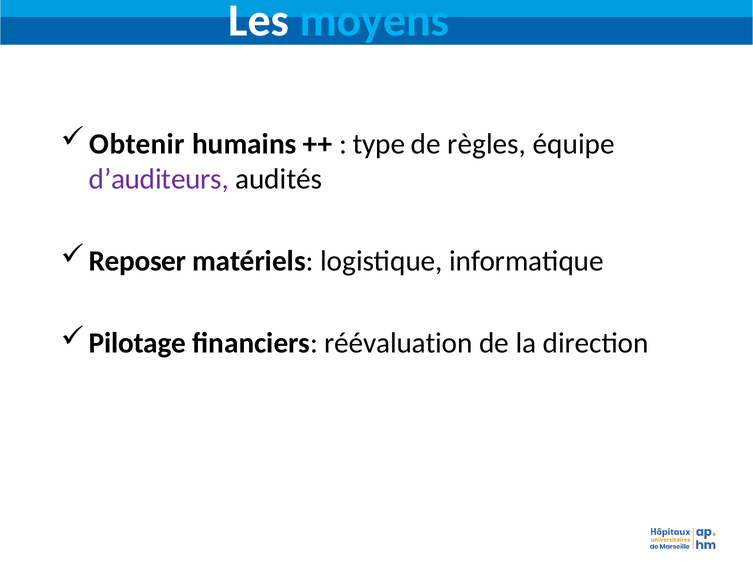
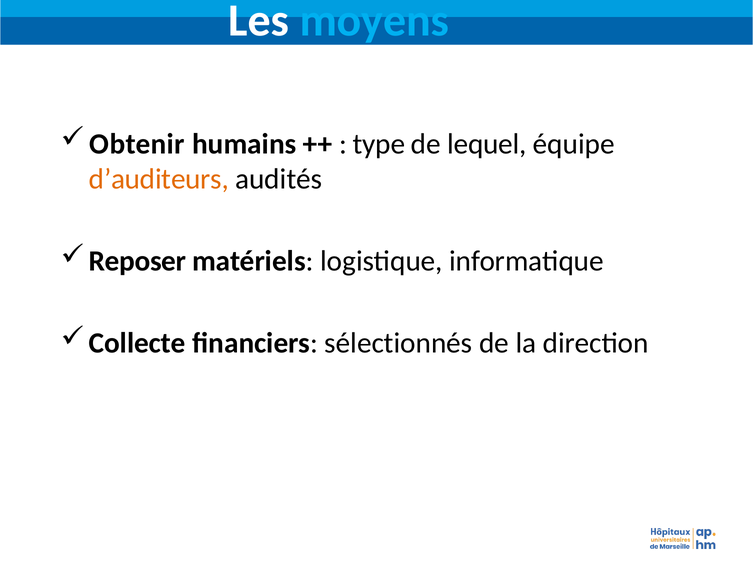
règles: règles -> lequel (487, 144)
d’auditeurs colour: purple -> orange (159, 179)
Pilotage: Pilotage -> Collecte (137, 343)
réévaluation: réévaluation -> sélectionnés (398, 343)
